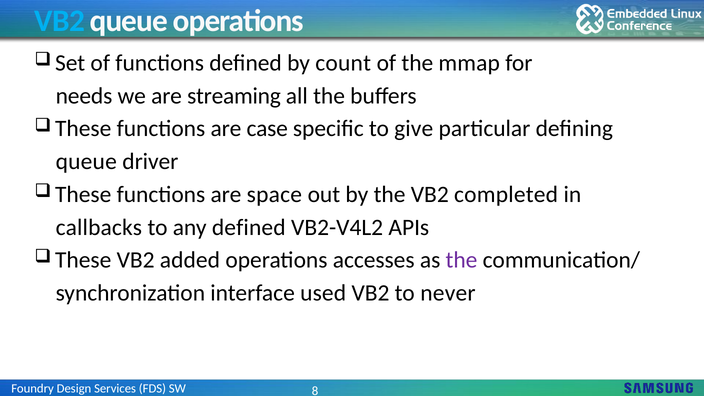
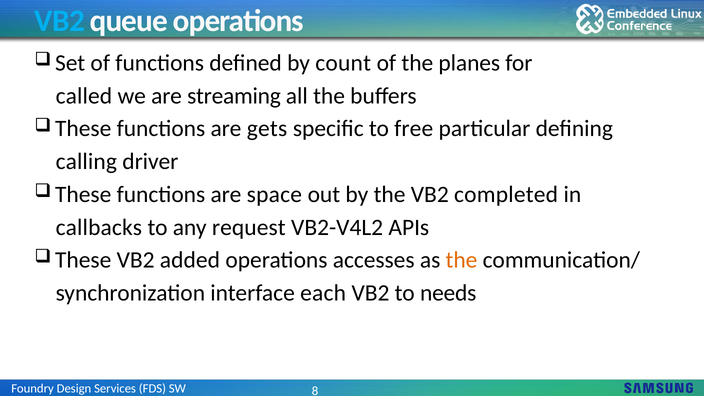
mmap: mmap -> planes (469, 63)
needs: needs -> called (84, 96)
case: case -> gets (267, 129)
give: give -> free (414, 129)
queue: queue -> calling (86, 162)
any defined: defined -> request (249, 227)
the colour: purple -> orange (461, 260)
used: used -> each (323, 293)
never: never -> needs (448, 293)
